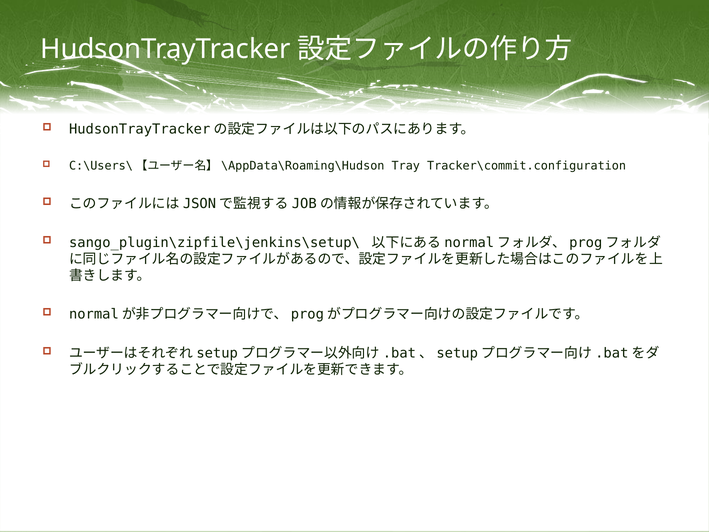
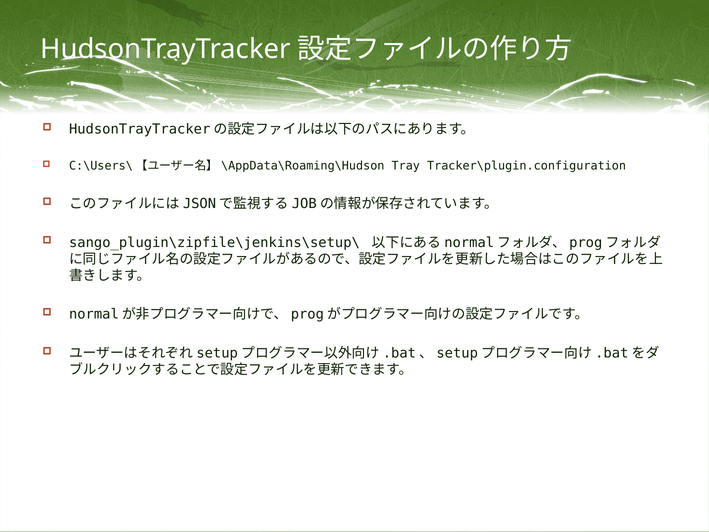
Tracker\commit.configuration: Tracker\commit.configuration -> Tracker\plugin.configuration (527, 166)
